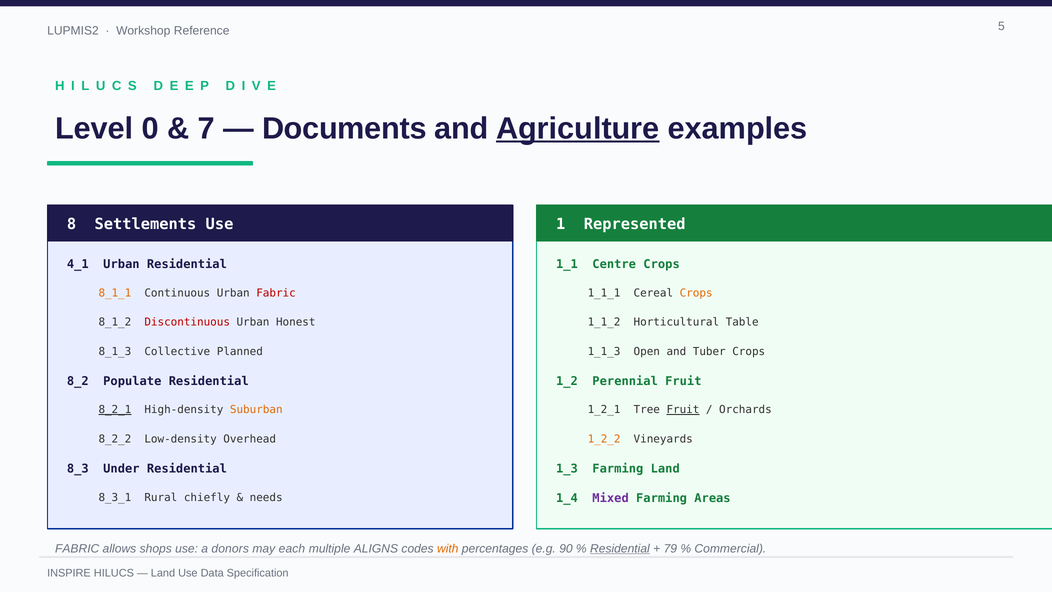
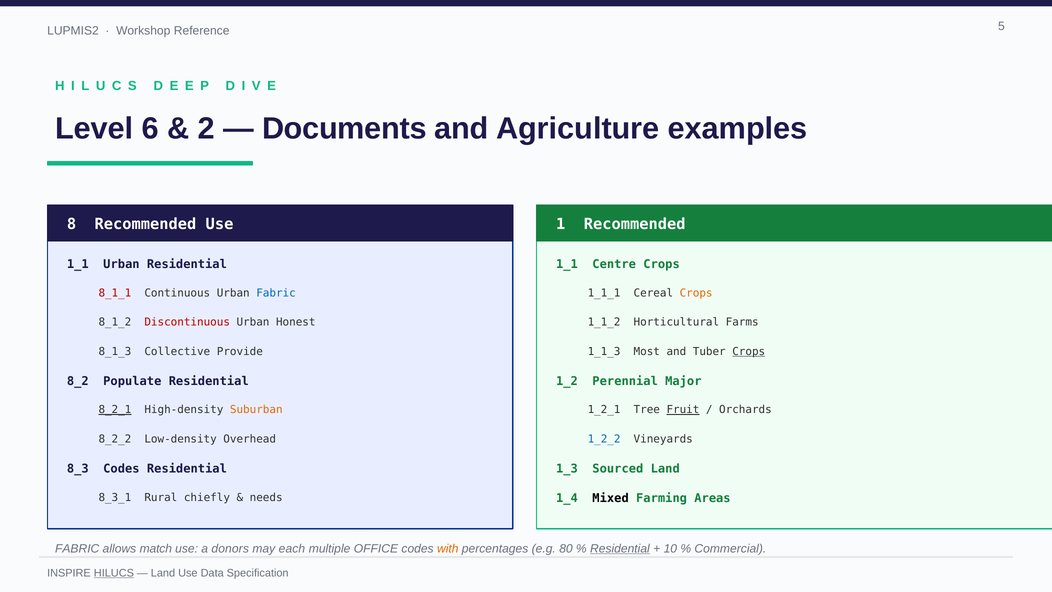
0: 0 -> 6 (150, 128)
7: 7 -> 2 (206, 128)
Agriculture underline: present -> none (578, 128)
8 Settlements: Settlements -> Recommended (145, 224)
1 Represented: Represented -> Recommended (635, 224)
4_1: 4_1 -> 1_1 (78, 264)
8_1_1 colour: orange -> red (115, 293)
Fabric colour: red -> blue (276, 293)
Table: Table -> Farms (742, 322)
Planned: Planned -> Provide (240, 351)
Open: Open -> Most (647, 351)
Crops underline: none -> present (749, 351)
Perennial Fruit: Fruit -> Major (683, 381)
1_2_2 colour: orange -> blue (604, 439)
8_3 Under: Under -> Codes (121, 469)
1_3 Farming: Farming -> Sourced (618, 469)
Mixed colour: purple -> black (611, 498)
shops: shops -> match (156, 548)
ALIGNS: ALIGNS -> OFFICE (376, 548)
90: 90 -> 80 (566, 548)
79: 79 -> 10 (670, 548)
HILUCS underline: none -> present (114, 573)
